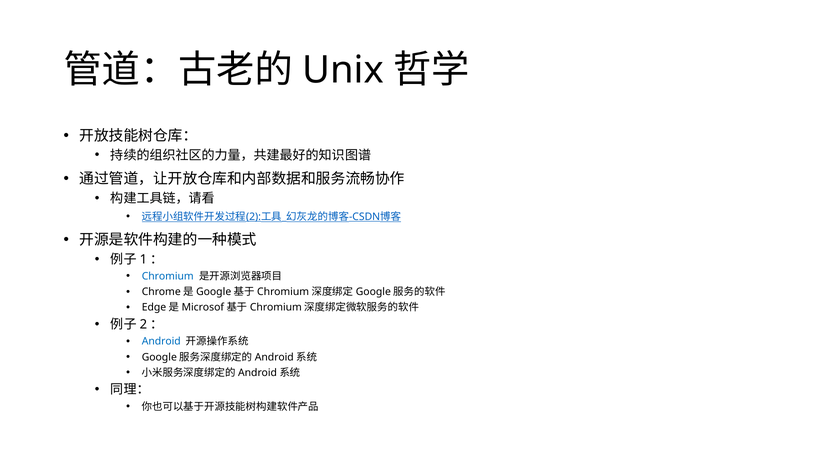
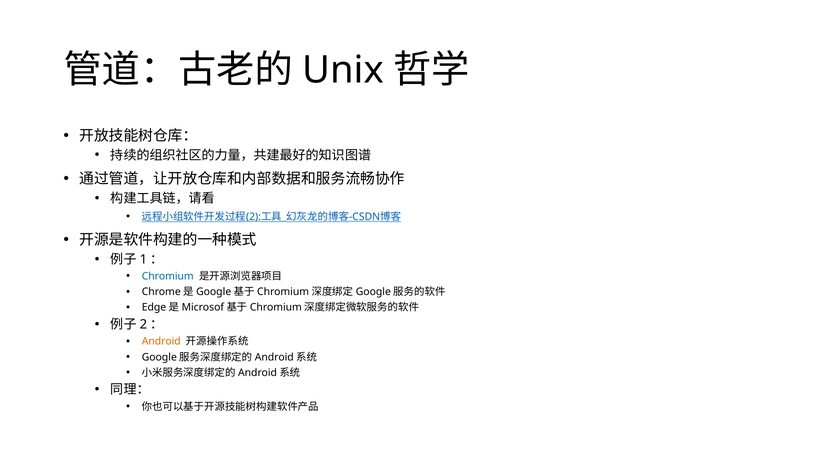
Android colour: blue -> orange (161, 342)
